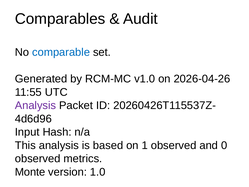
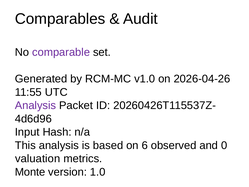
comparable colour: blue -> purple (61, 52)
1: 1 -> 6 (145, 145)
observed: observed -> valuation (38, 158)
